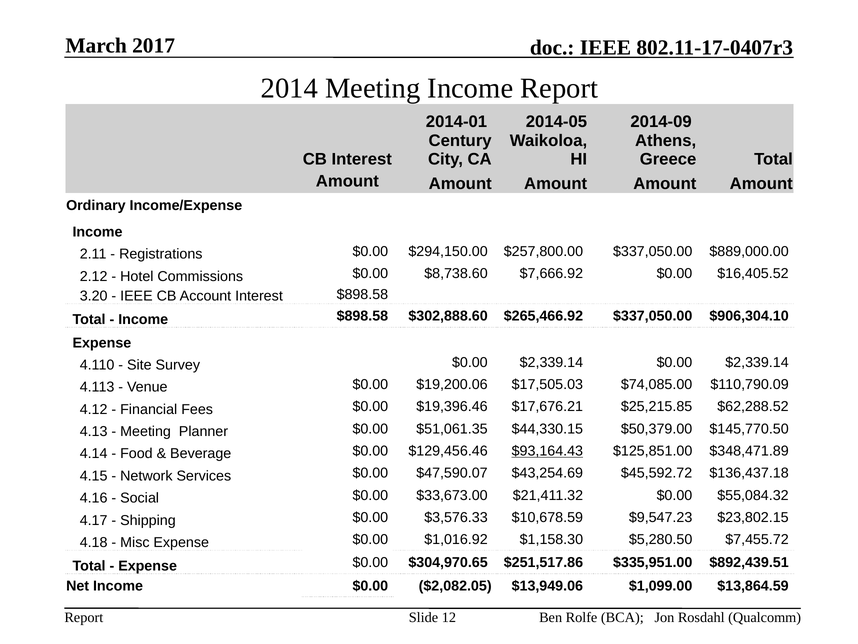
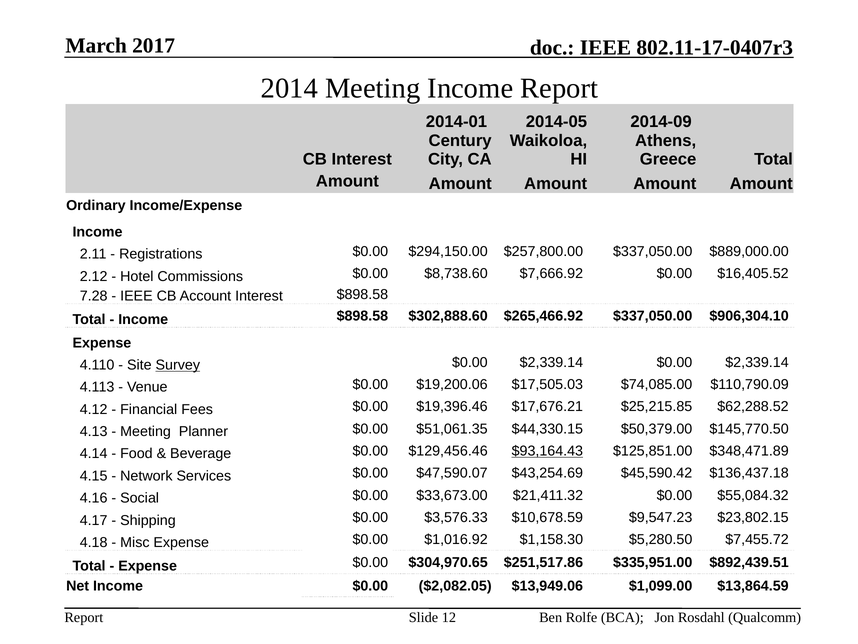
3.20: 3.20 -> 7.28 (94, 296)
Survey underline: none -> present (178, 365)
$45,592.72: $45,592.72 -> $45,590.42 (657, 473)
